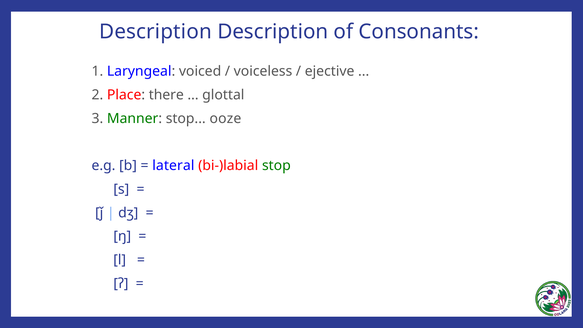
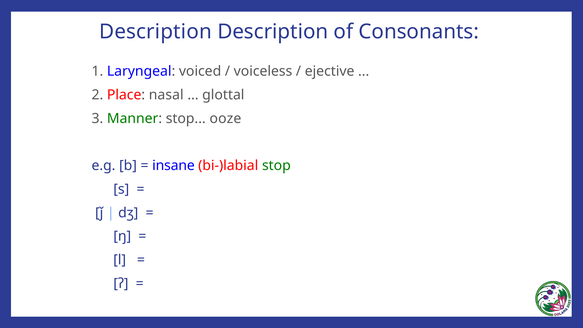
there: there -> nasal (166, 95)
lateral: lateral -> insane (173, 166)
